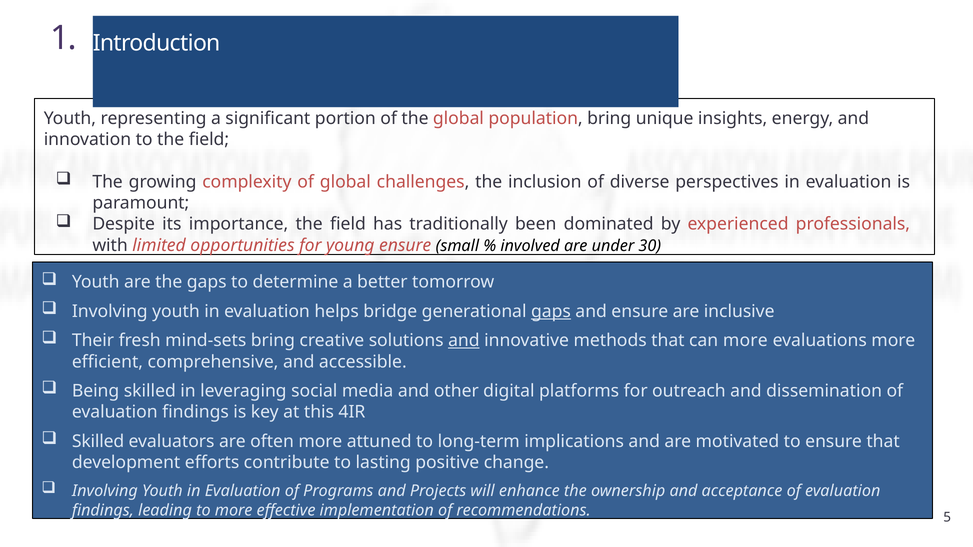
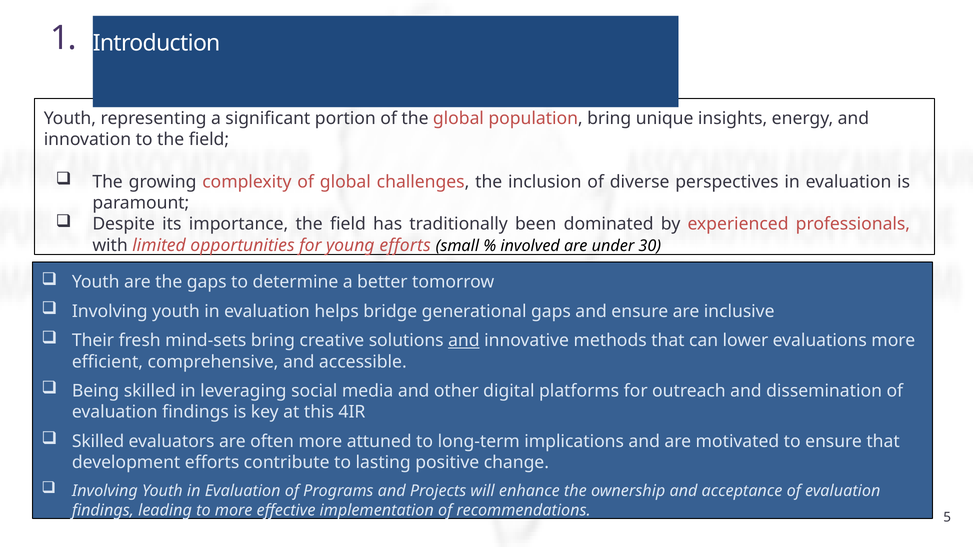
young ensure: ensure -> efforts (405, 245)
gaps underline: present -> none (551, 312)
can more: more -> lower (745, 341)
